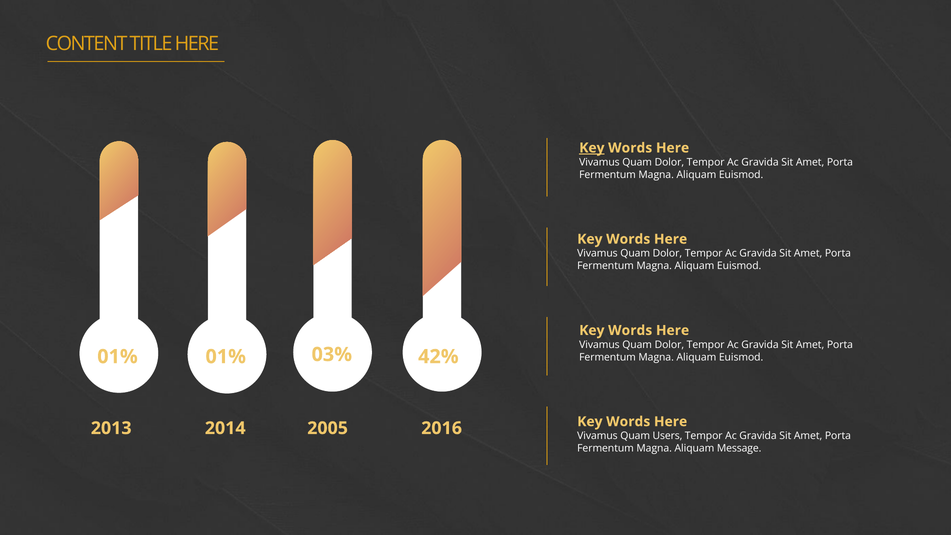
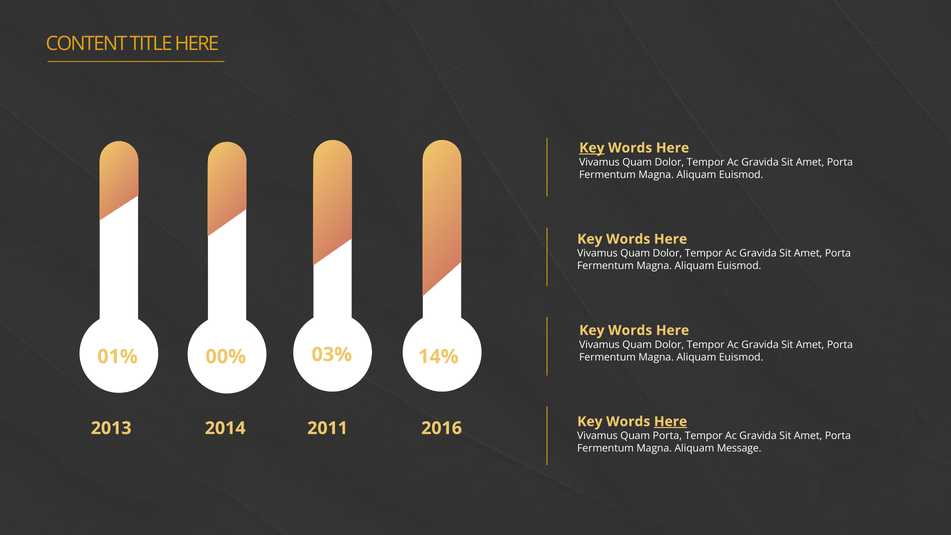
01% 01%: 01% -> 00% (226, 357)
42%: 42% -> 14% (438, 357)
Here underline: none -> present (671, 422)
2005: 2005 -> 2011 (328, 428)
Quam Users: Users -> Porta (667, 436)
